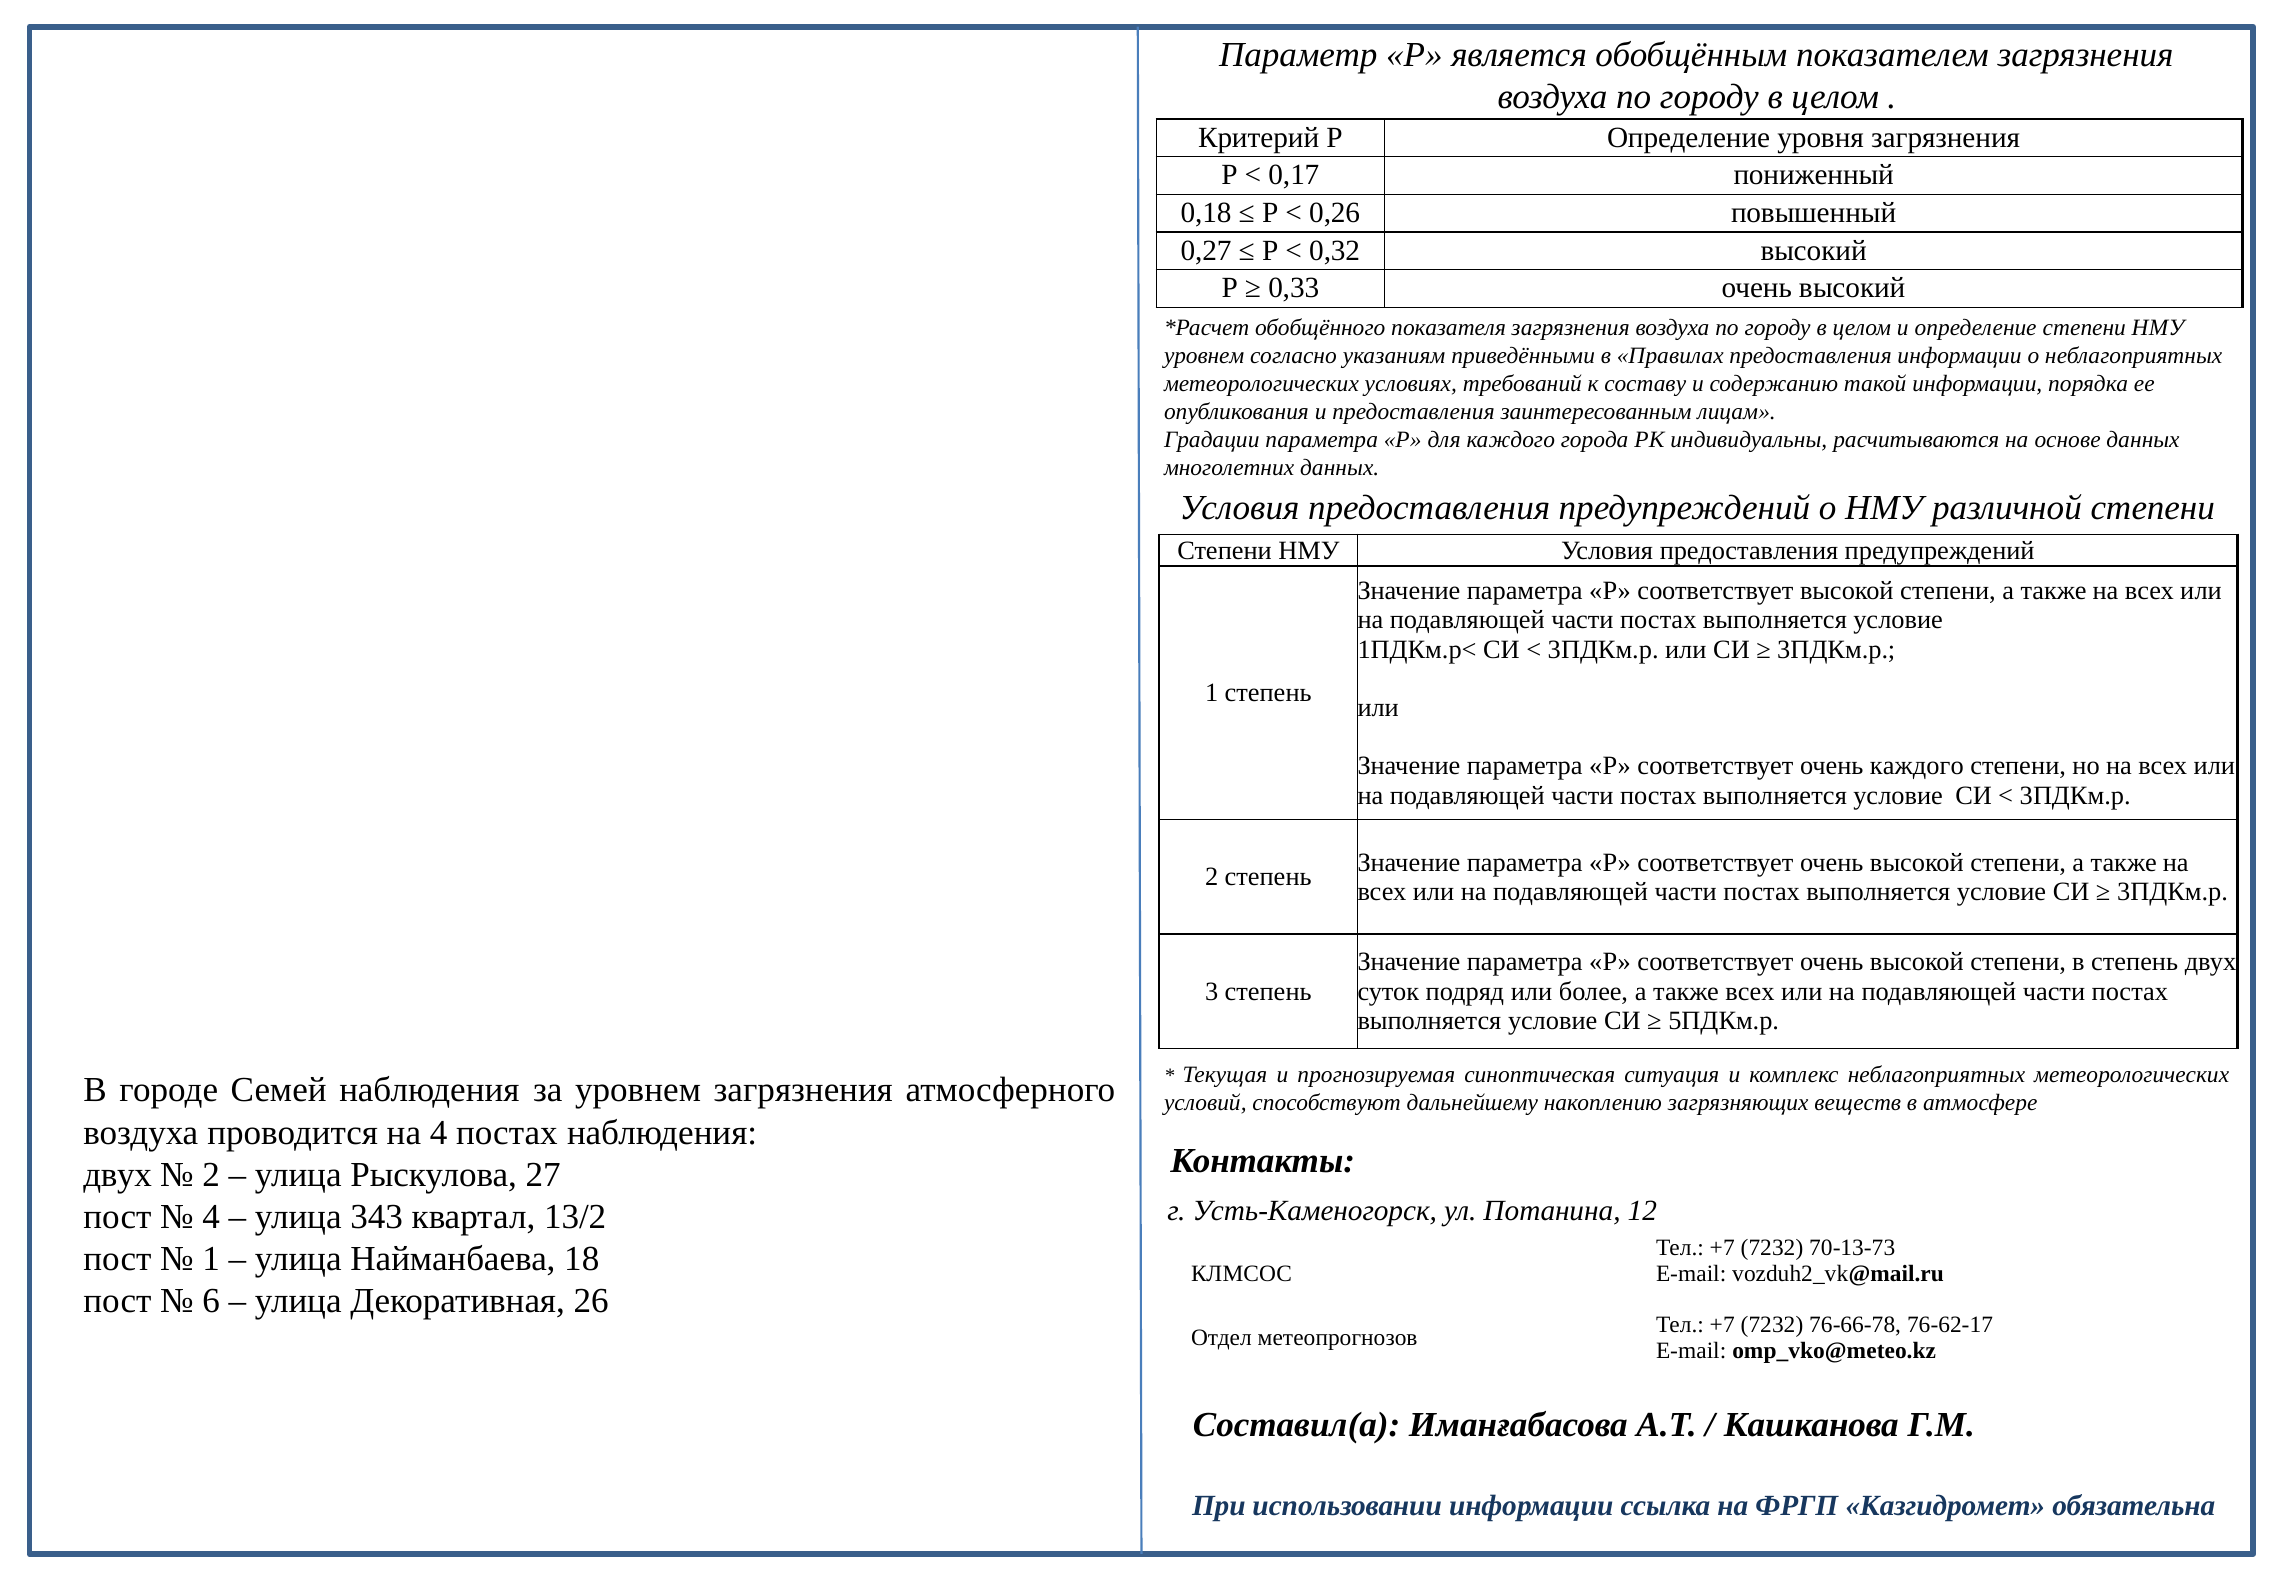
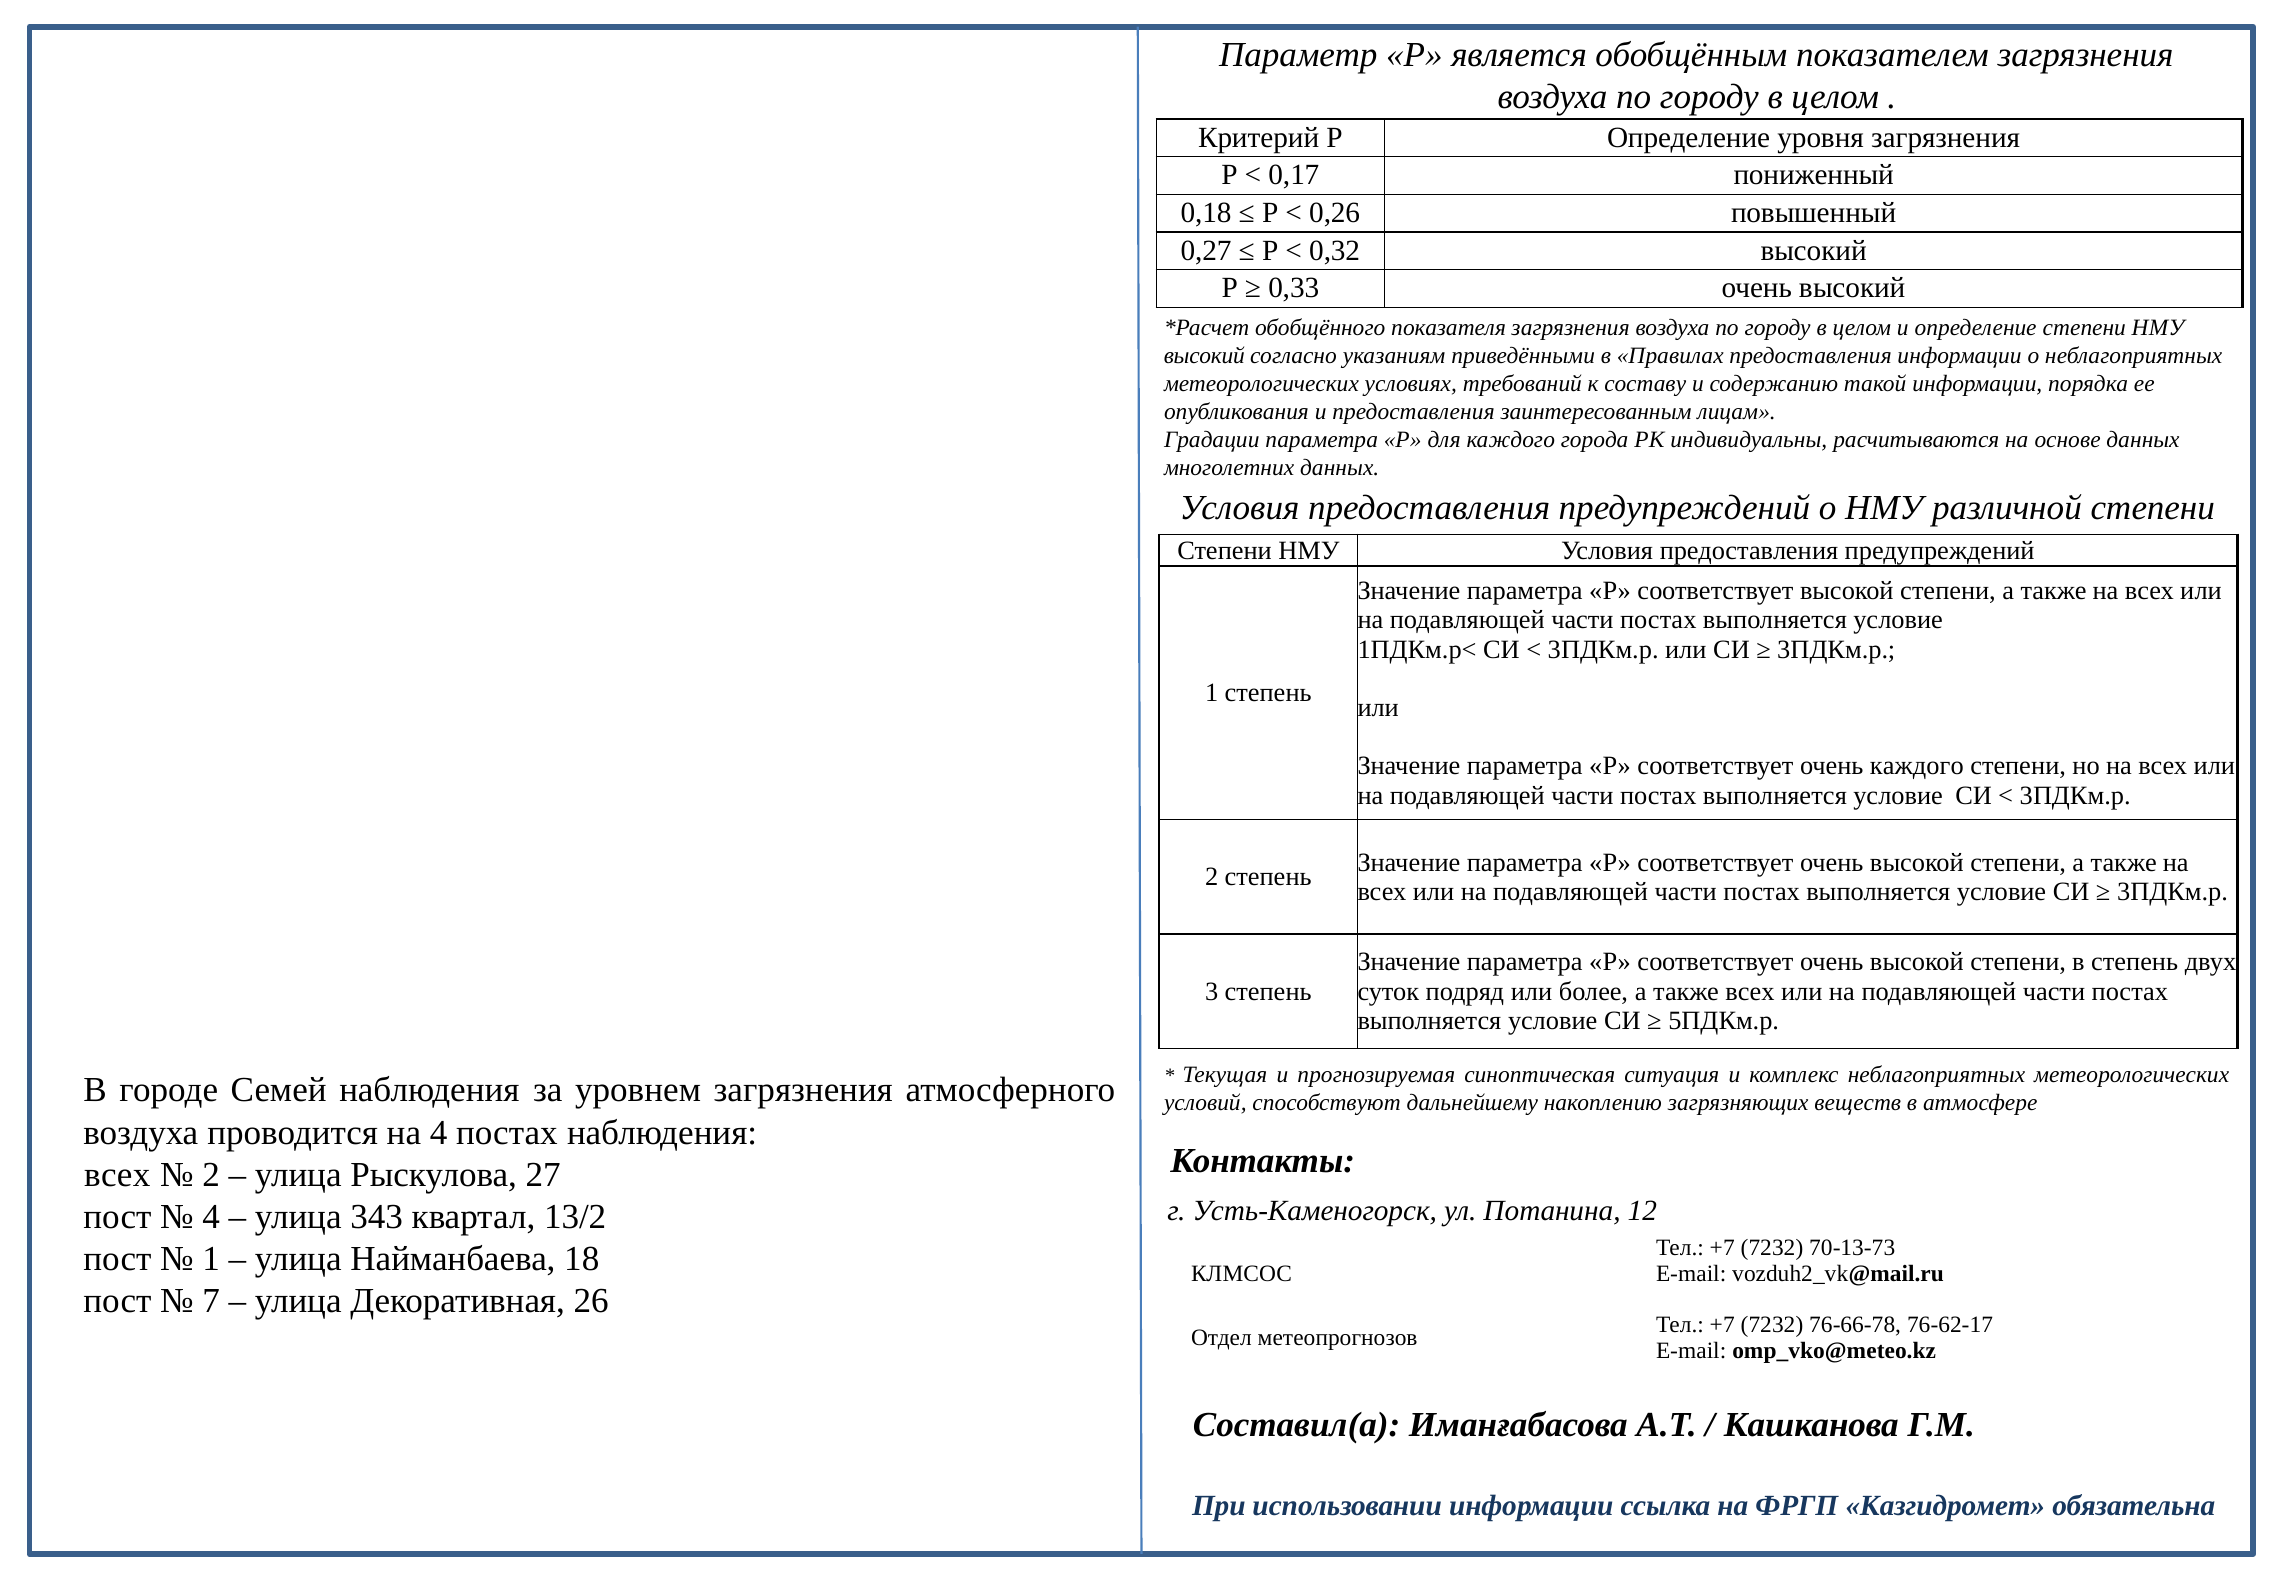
уровнем: уровнем -> высокий (1204, 356)
двух: двух -> всех (117, 1174)
6: 6 -> 7 (211, 1301)
